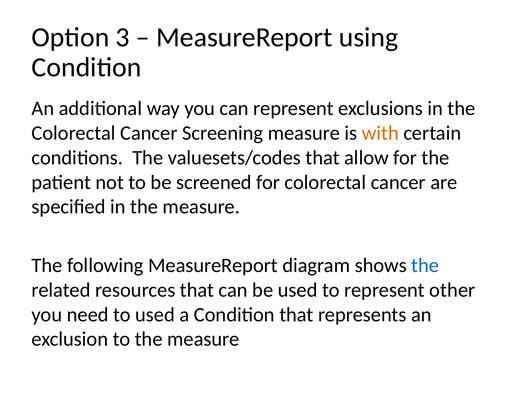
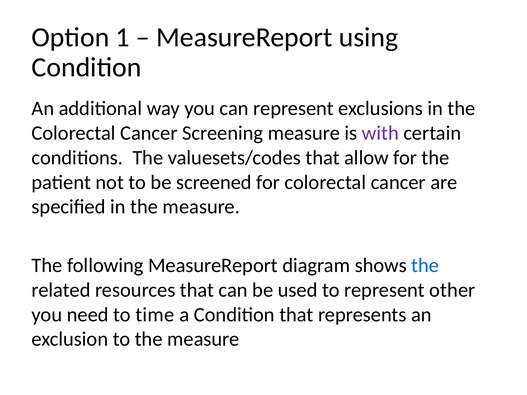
3: 3 -> 1 (123, 37)
with colour: orange -> purple (380, 133)
to used: used -> time (155, 315)
